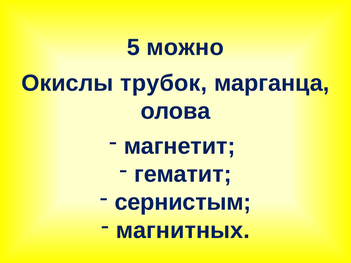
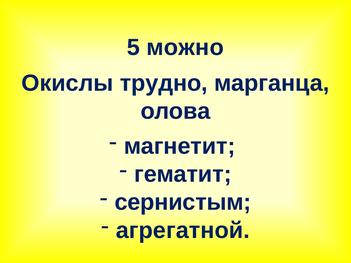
трубок: трубок -> трудно (164, 83)
магнитных: магнитных -> агрегатной (183, 231)
